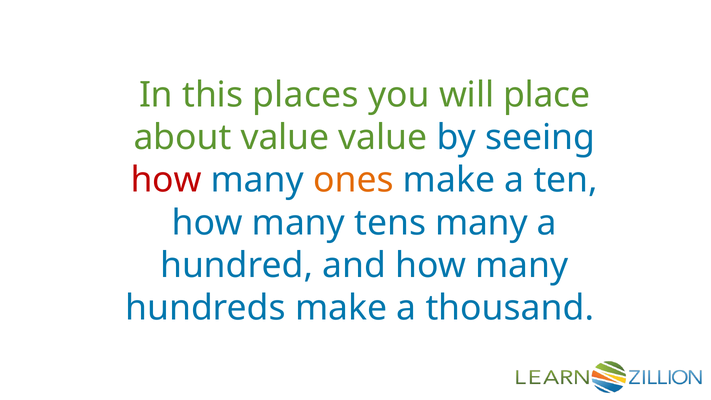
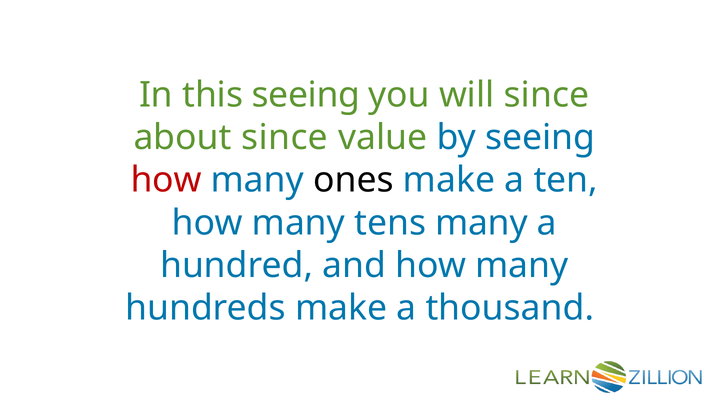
this places: places -> seeing (306, 95)
will place: place -> since (547, 95)
about value: value -> since (285, 138)
ones colour: orange -> black (353, 180)
